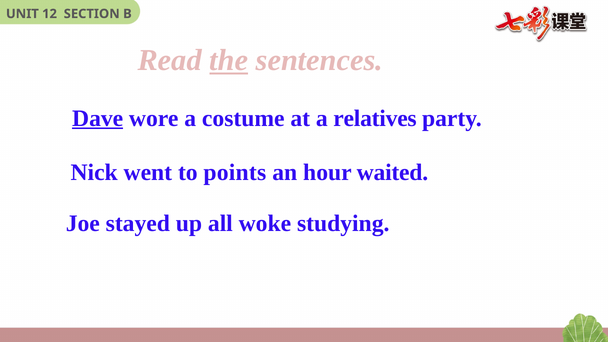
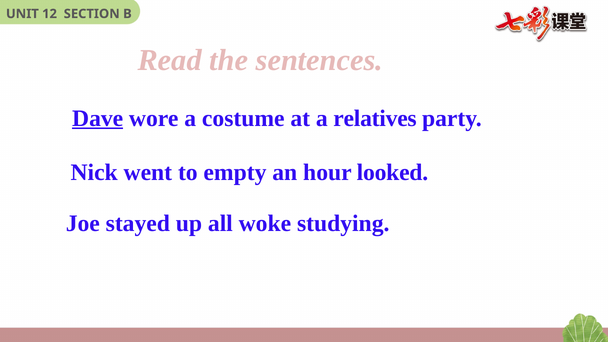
the underline: present -> none (229, 60)
points: points -> empty (235, 172)
waited: waited -> looked (392, 172)
